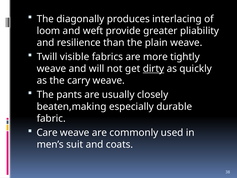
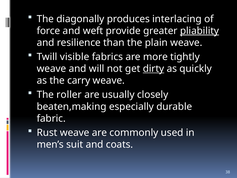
loom: loom -> force (48, 31)
pliability underline: none -> present (200, 31)
pants: pants -> roller (69, 95)
Care: Care -> Rust (47, 132)
